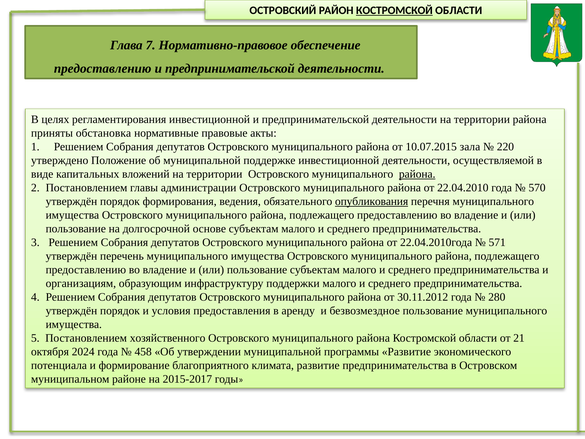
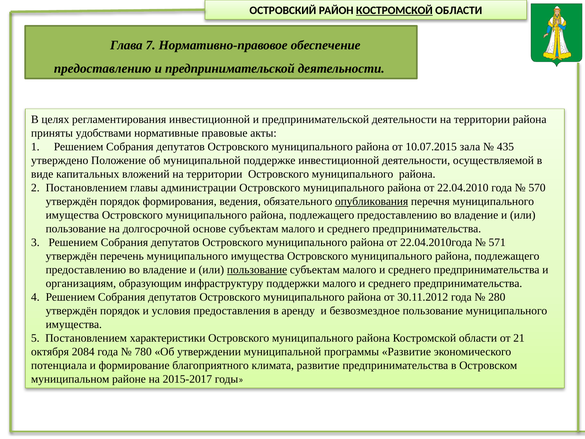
обстановка: обстановка -> удобствами (104, 133)
220: 220 -> 435 (505, 147)
района underline: present -> none (417, 174)
пользование underline: none -> present (257, 270)
хозяйственного: хозяйственного -> характеристики (168, 338)
2024: 2024 -> 2084 (83, 351)
458: 458 -> 780 (143, 351)
